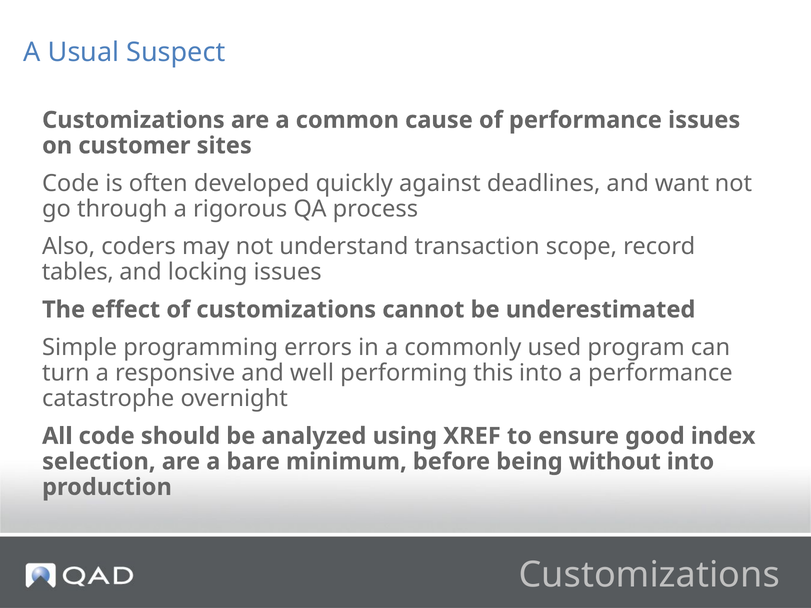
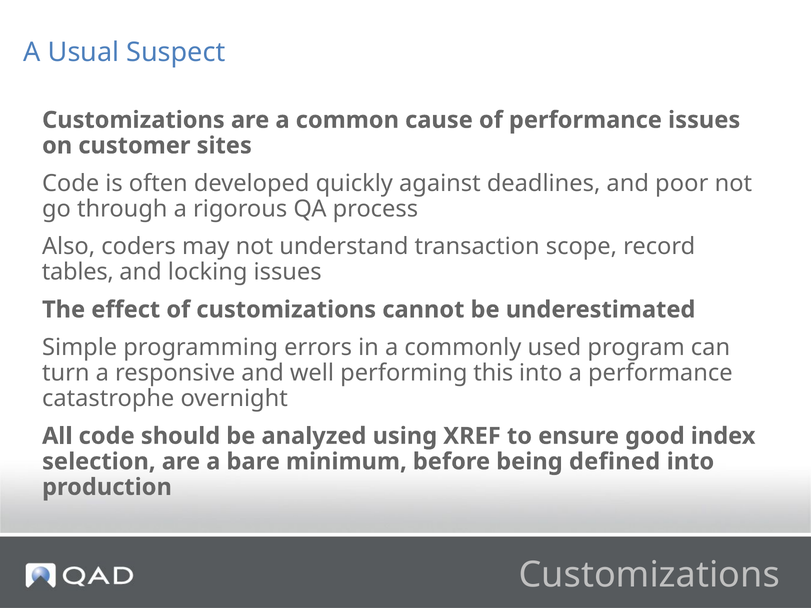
want: want -> poor (682, 183)
without: without -> defined (615, 462)
